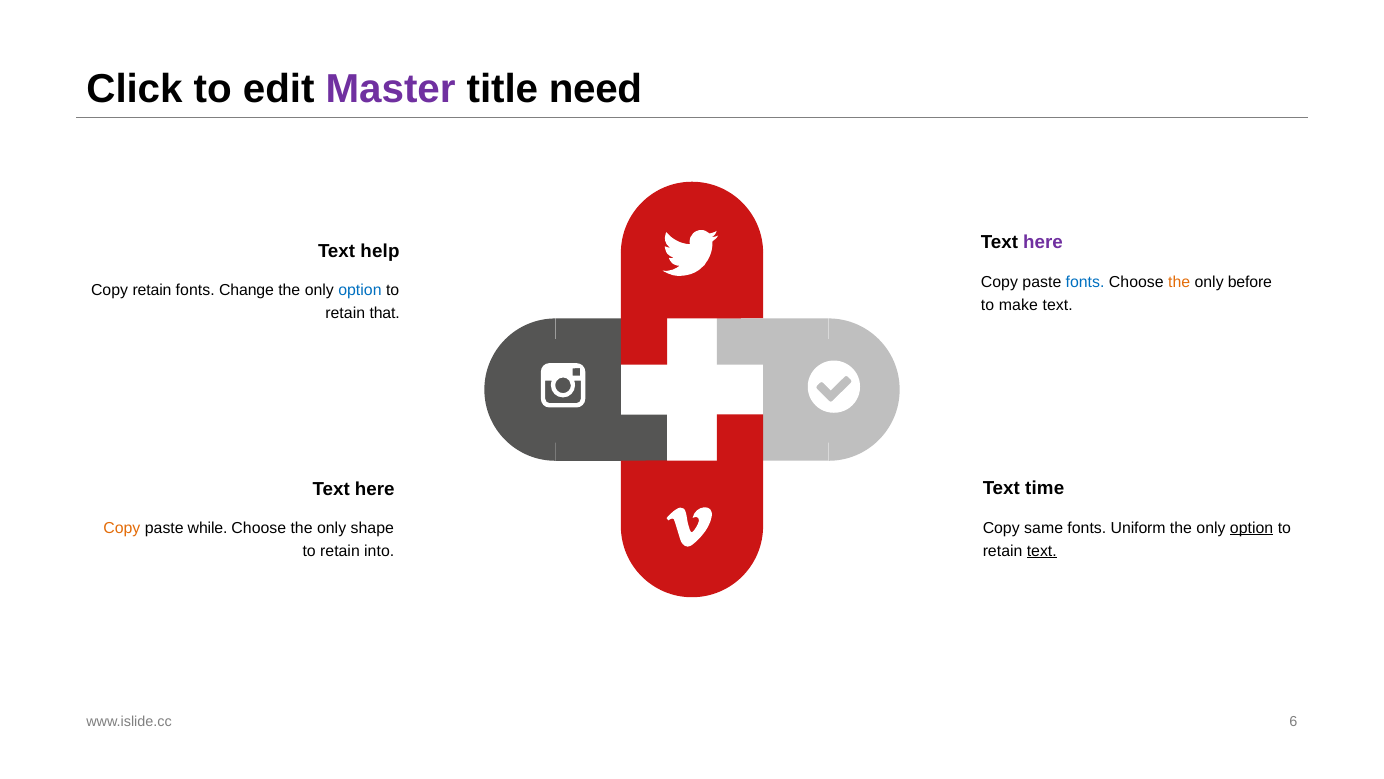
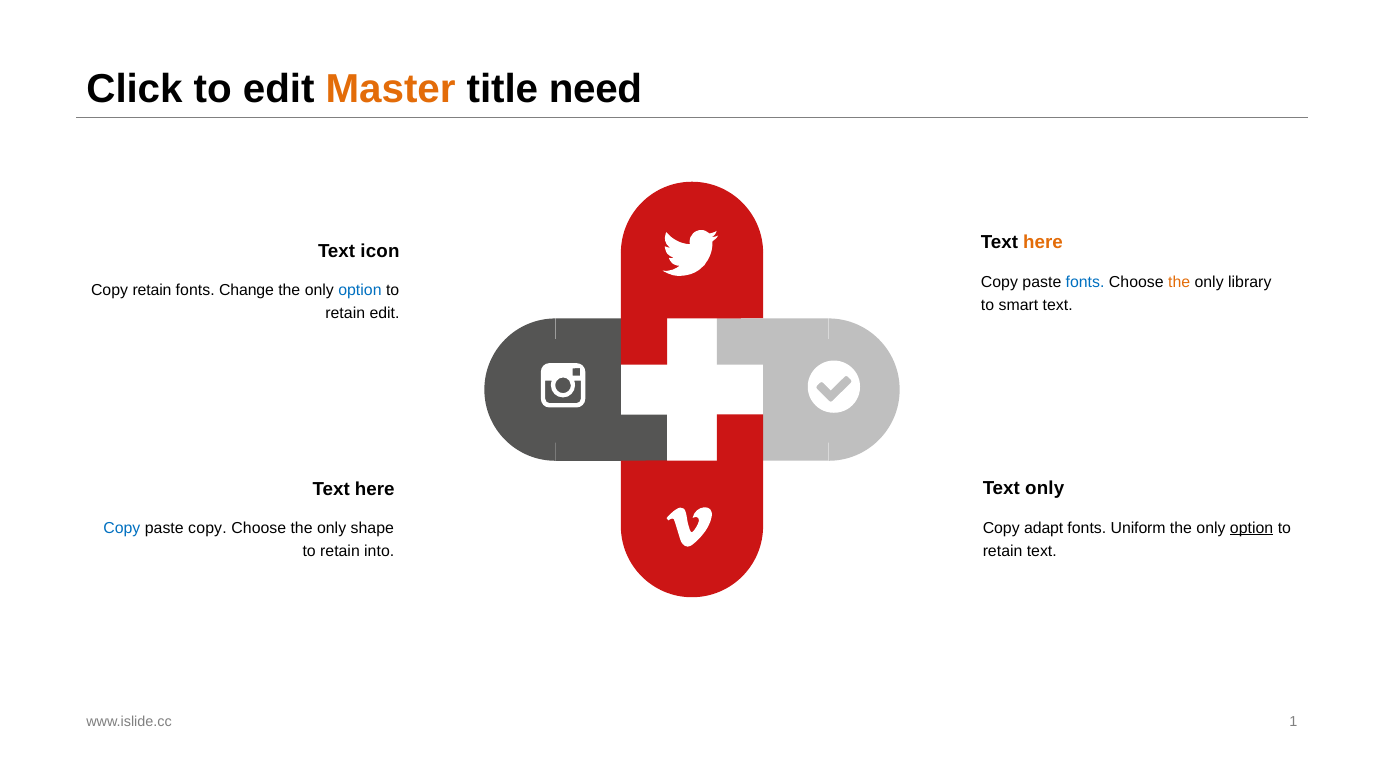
Master colour: purple -> orange (391, 89)
here colour: purple -> orange (1043, 242)
help: help -> icon (380, 251)
before: before -> library (1250, 282)
make: make -> smart (1018, 305)
retain that: that -> edit (385, 313)
Text time: time -> only (1045, 488)
same: same -> adapt (1044, 528)
Copy colour: orange -> blue (122, 528)
paste while: while -> copy (207, 528)
text underline: present -> none (1042, 551)
6: 6 -> 1 (1293, 721)
